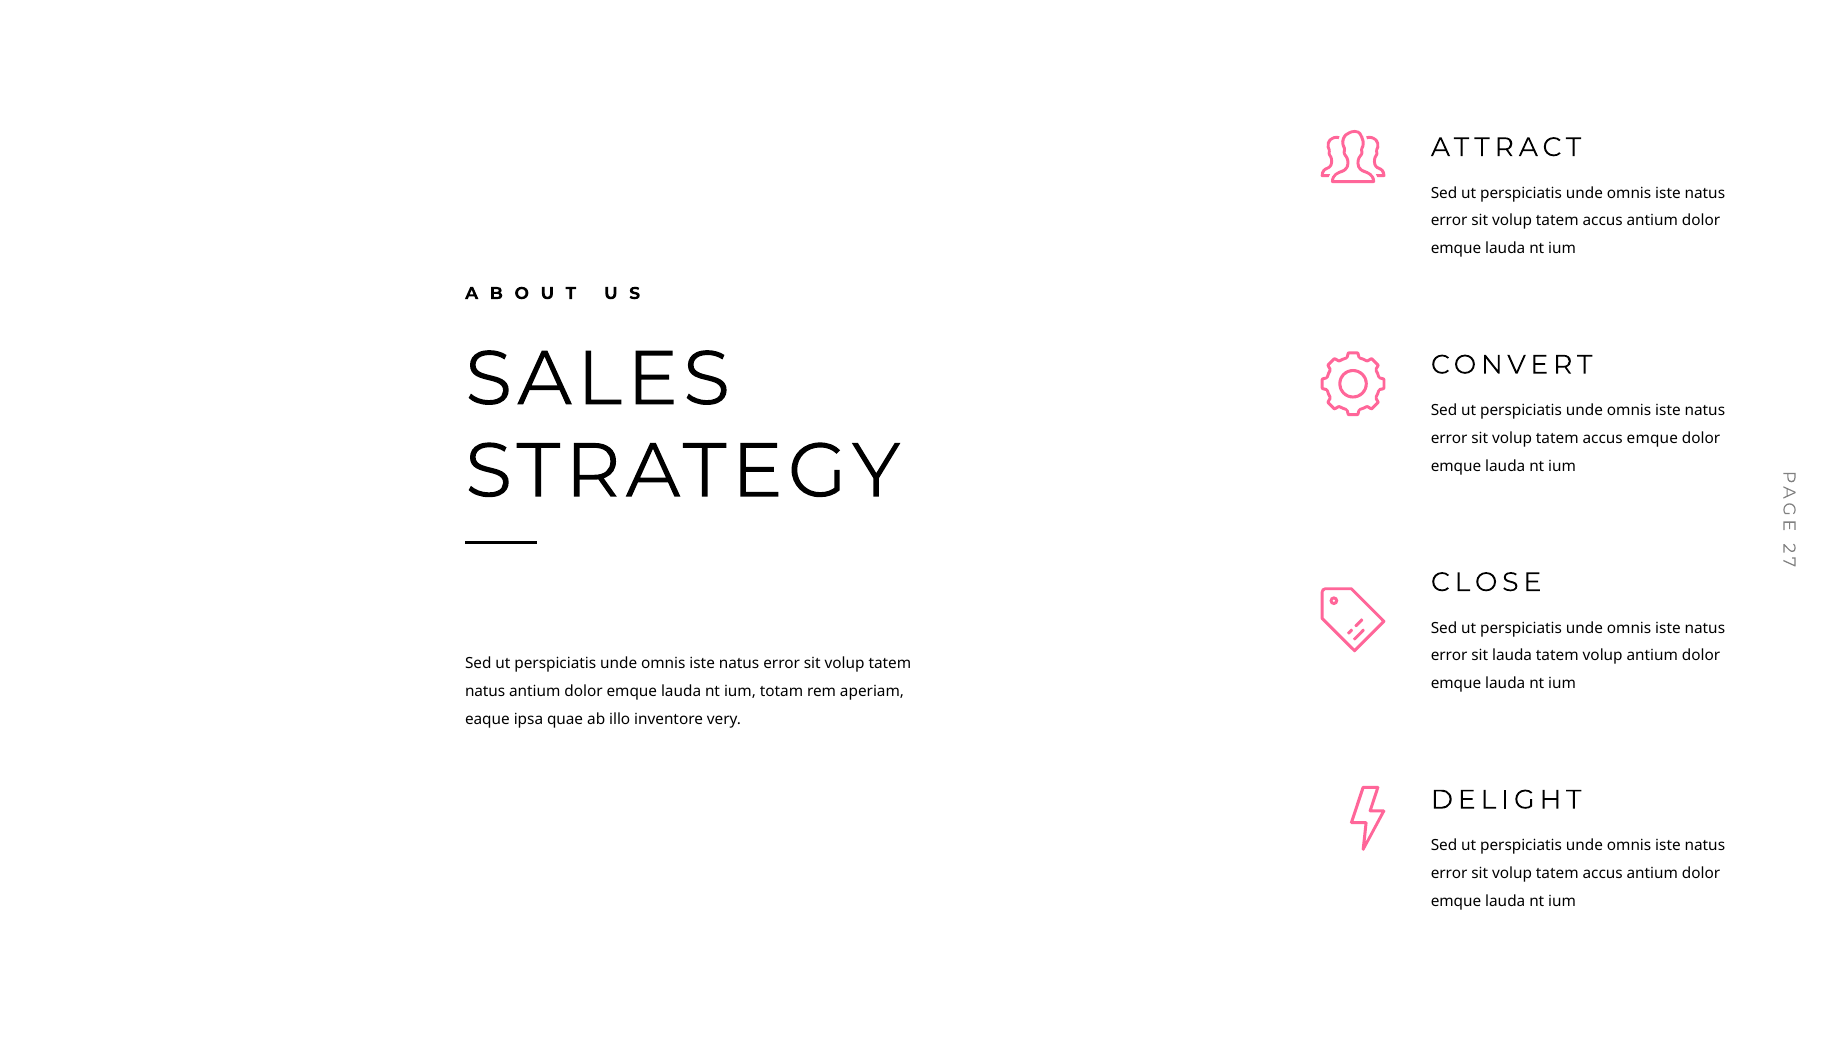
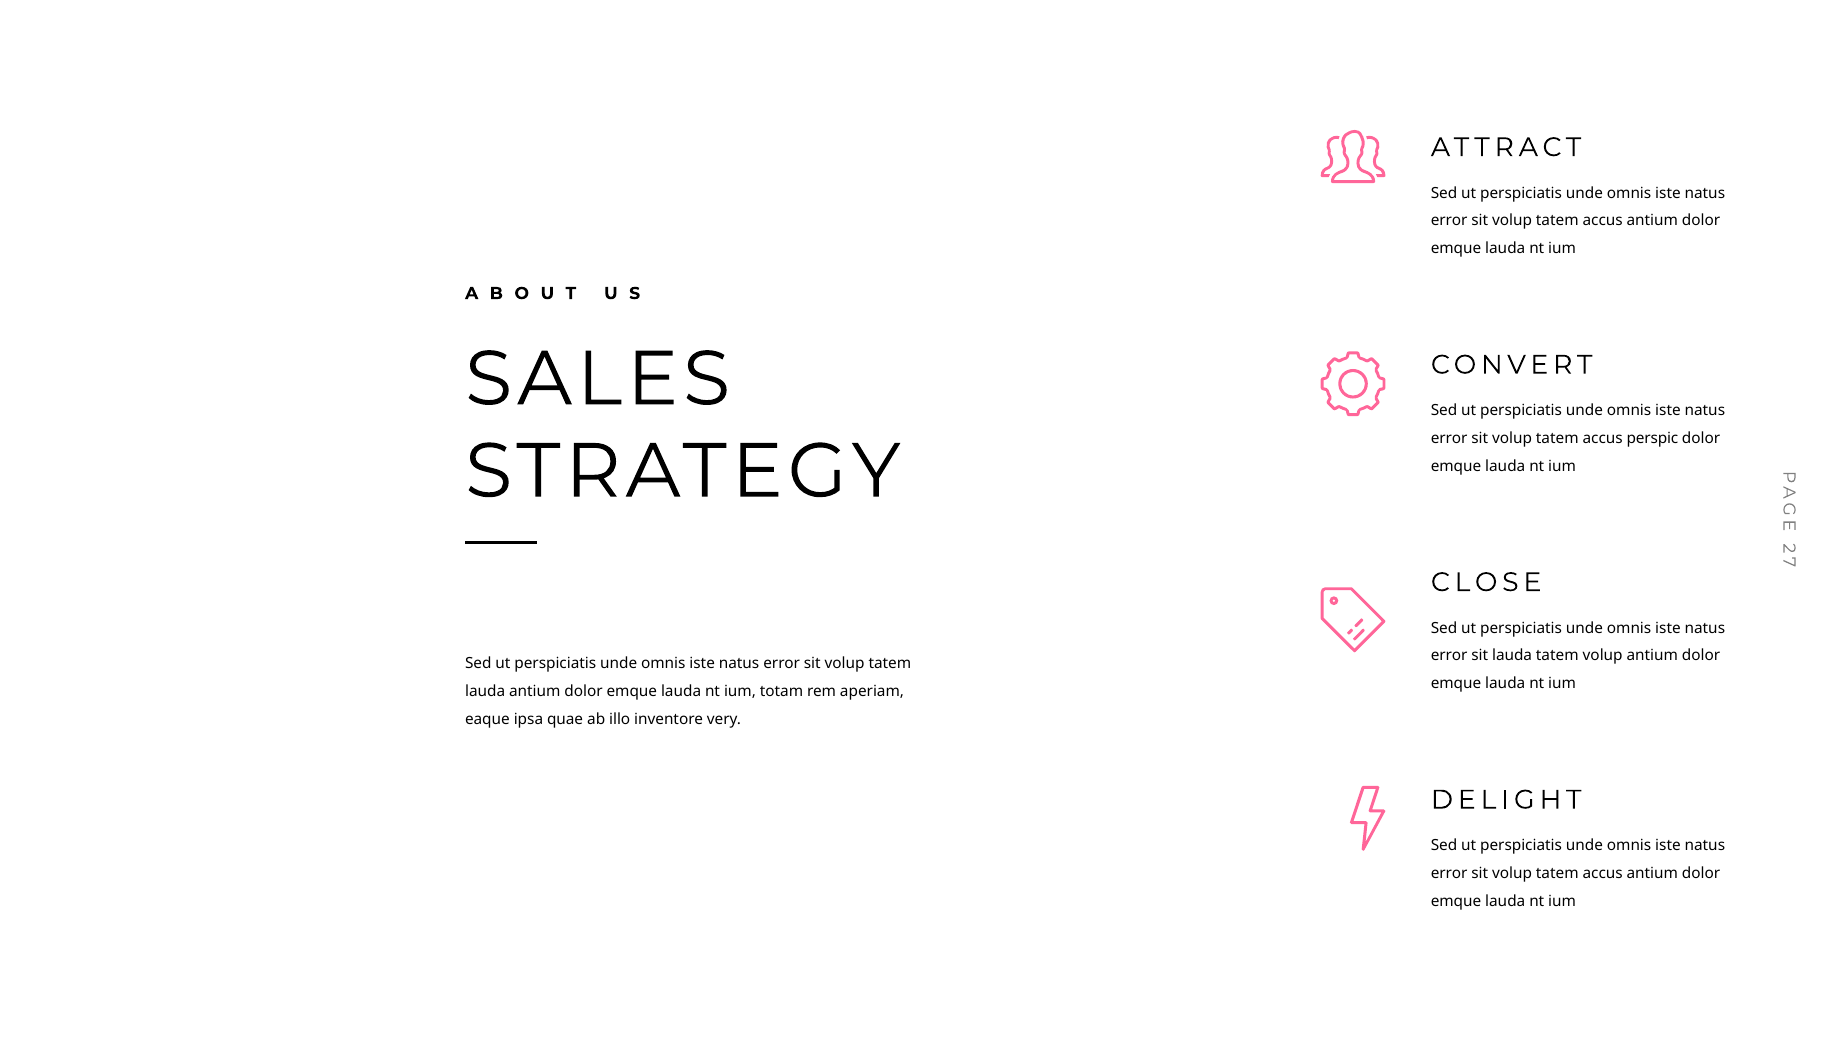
accus emque: emque -> perspic (1652, 438)
natus: natus -> lauda (485, 691)
